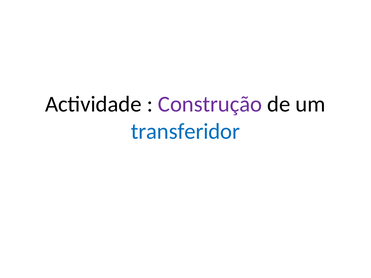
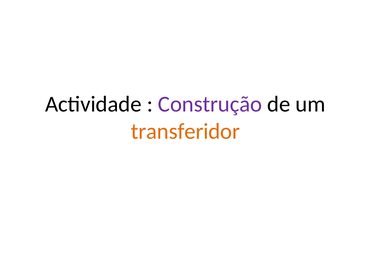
transferidor colour: blue -> orange (185, 131)
